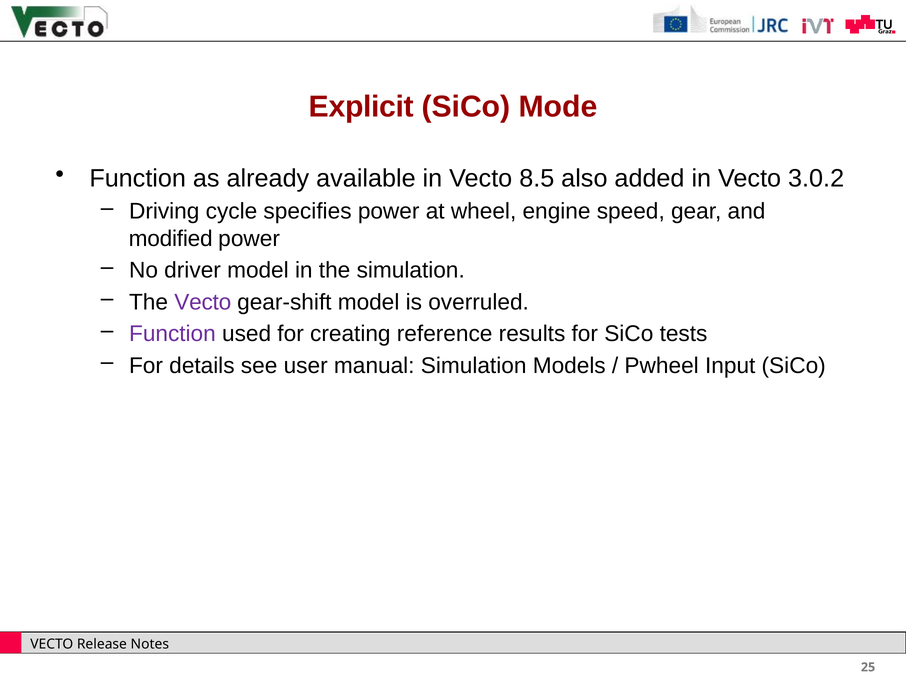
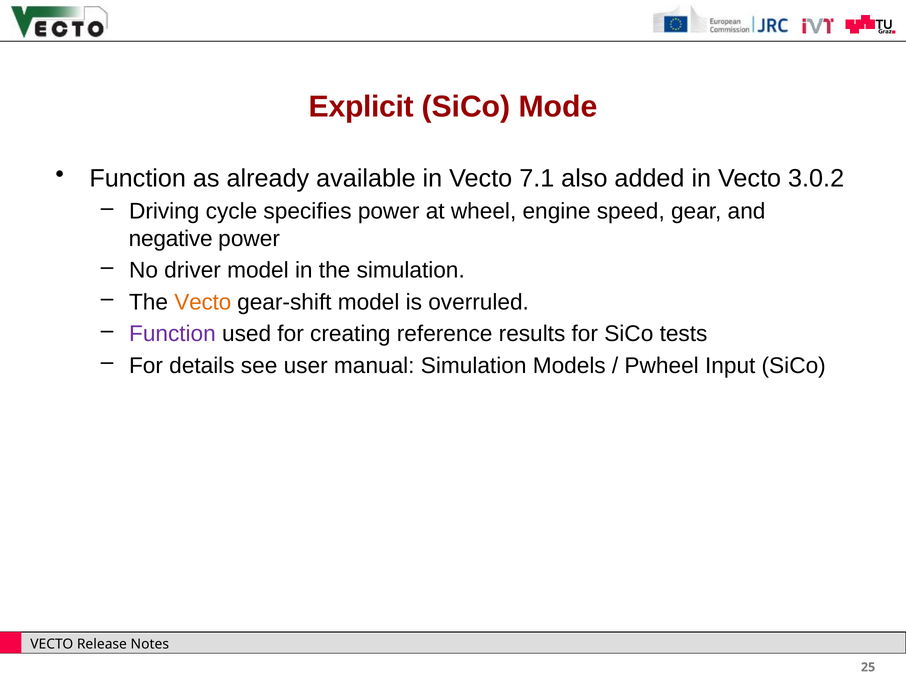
8.5: 8.5 -> 7.1 (537, 178)
modified: modified -> negative (171, 238)
Vecto colour: purple -> orange (203, 302)
